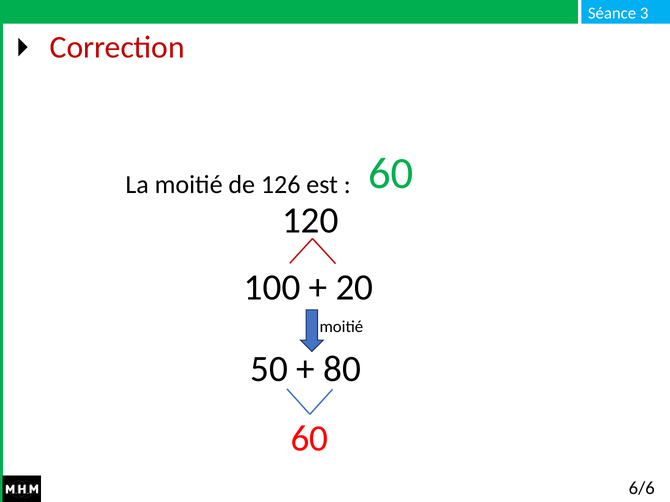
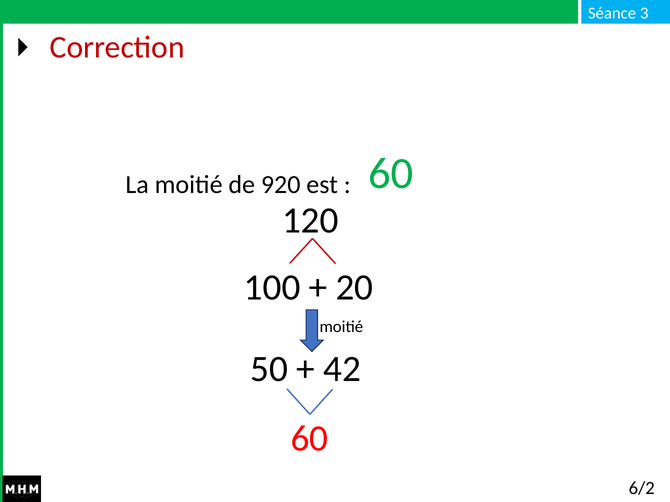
126: 126 -> 920 (281, 185)
80: 80 -> 42 (342, 370)
6/6: 6/6 -> 6/2 (642, 489)
